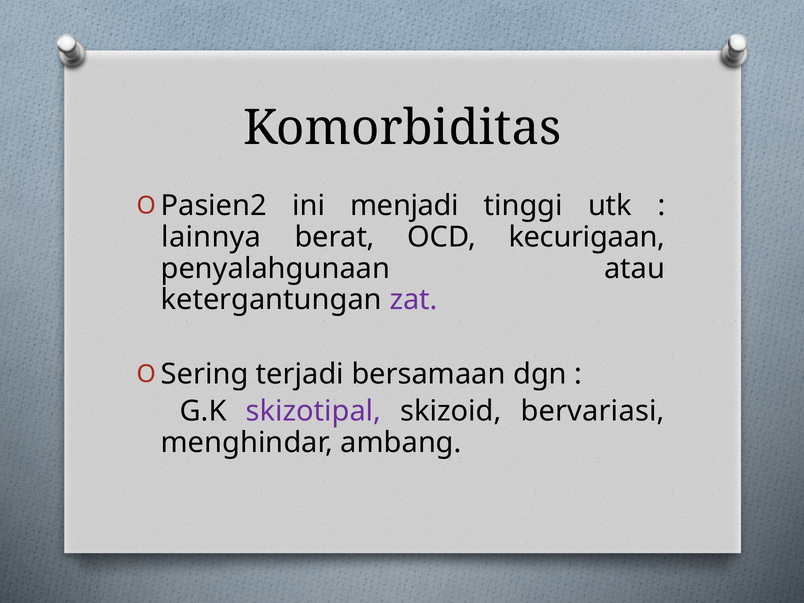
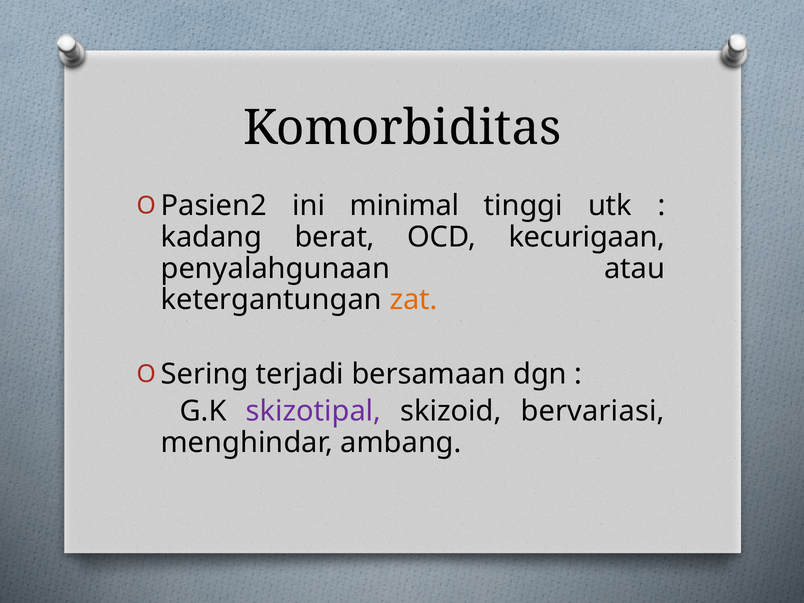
menjadi: menjadi -> minimal (405, 206)
lainnya: lainnya -> kadang (211, 237)
zat colour: purple -> orange (414, 300)
